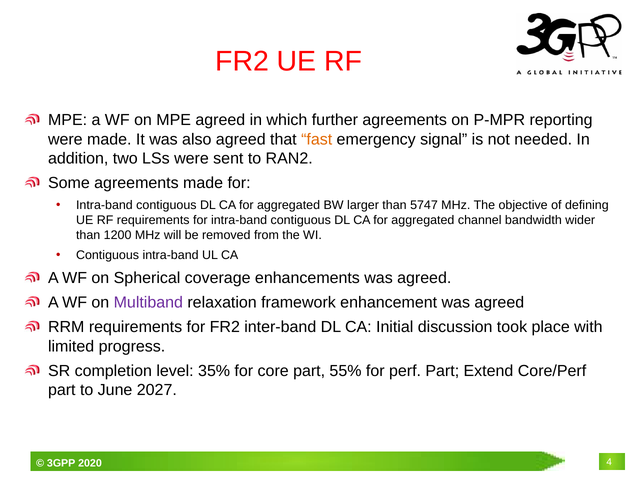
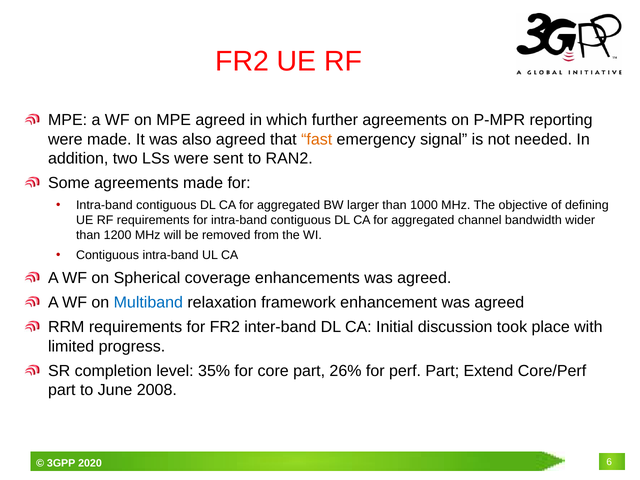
5747: 5747 -> 1000 (424, 205)
Multiband colour: purple -> blue (148, 303)
55%: 55% -> 26% (346, 371)
2027: 2027 -> 2008 (157, 390)
4: 4 -> 6 (609, 462)
